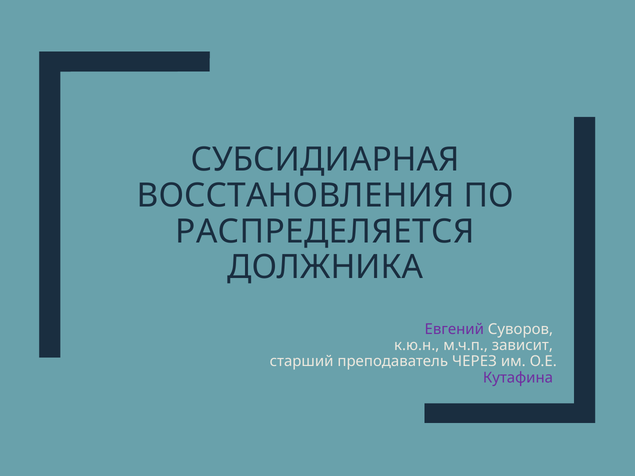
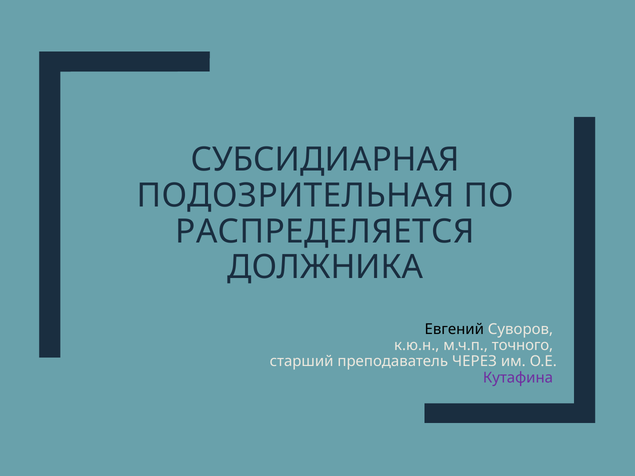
ВОССТАНОВЛЕНИЯ: ВОССТАНОВЛЕНИЯ -> ПОДОЗРИТЕЛЬНАЯ (296, 196)
Евгений colour: purple -> black (454, 329)
зависит: зависит -> точного (522, 346)
